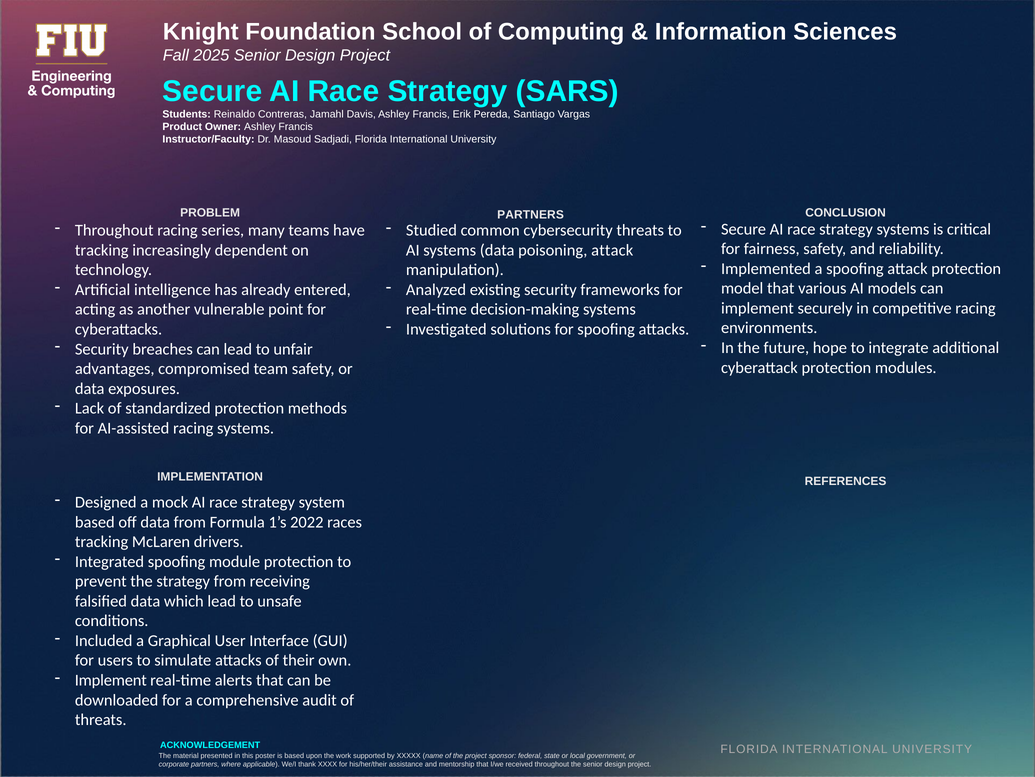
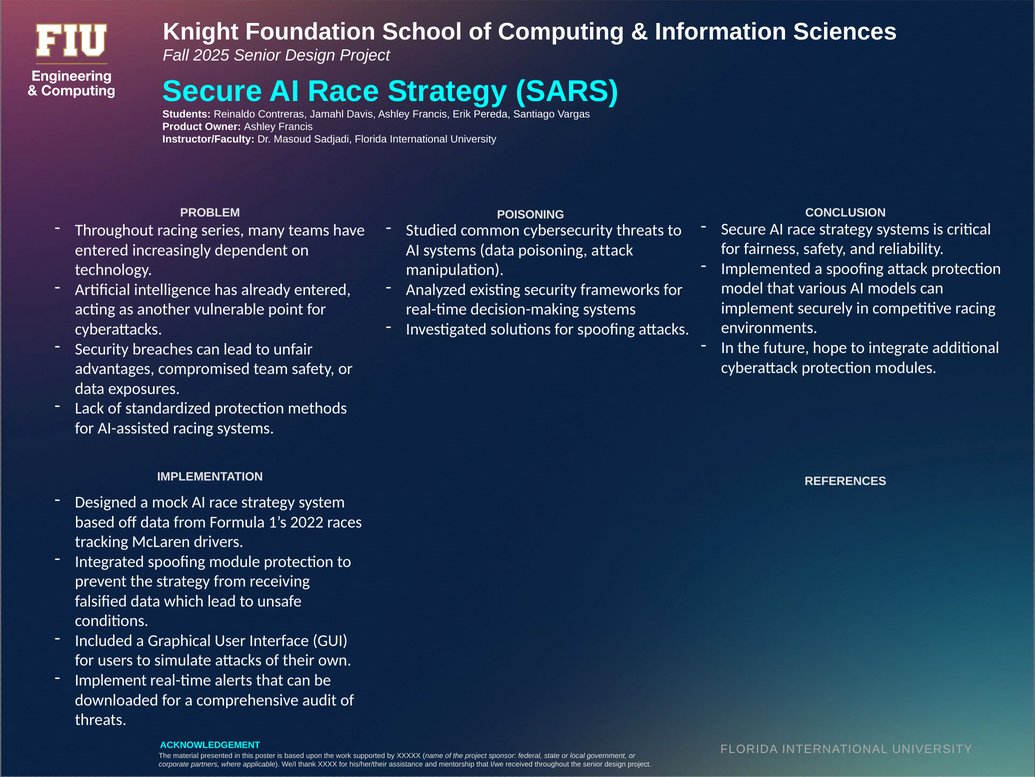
PROBLEM PARTNERS: PARTNERS -> POISONING (531, 214)
tracking: tracking -> entered (102, 250)
